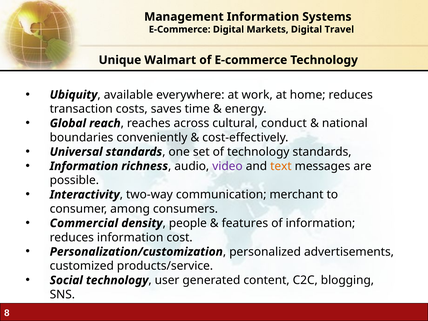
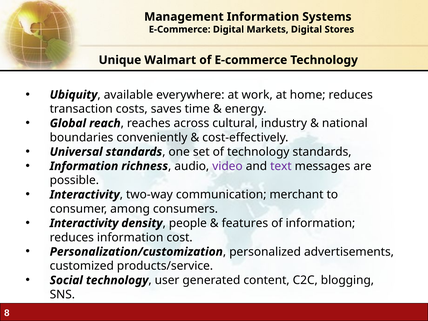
Travel: Travel -> Stores (339, 29)
conduct: conduct -> industry (284, 123)
text colour: orange -> purple (281, 166)
Commercial: Commercial -> Interactivity (84, 223)
